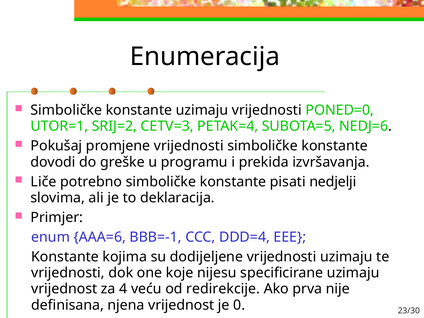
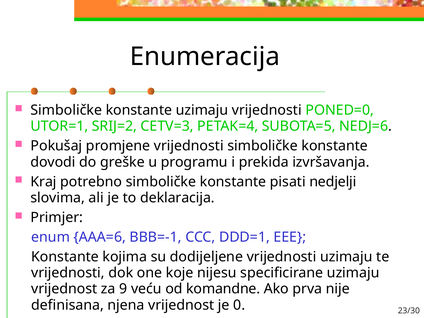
Liče: Liče -> Kraj (44, 182)
DDD=4: DDD=4 -> DDD=1 (244, 237)
4: 4 -> 9 (123, 289)
redirekcije: redirekcije -> komandne (223, 289)
